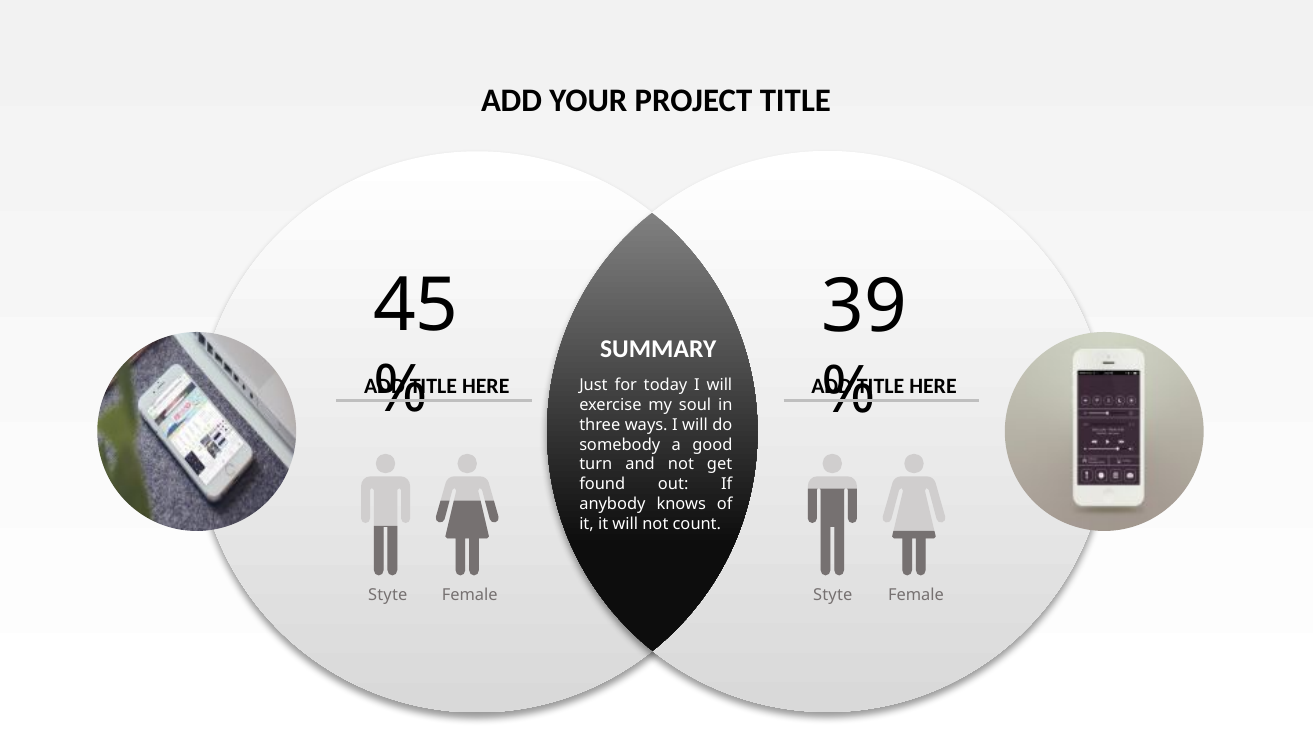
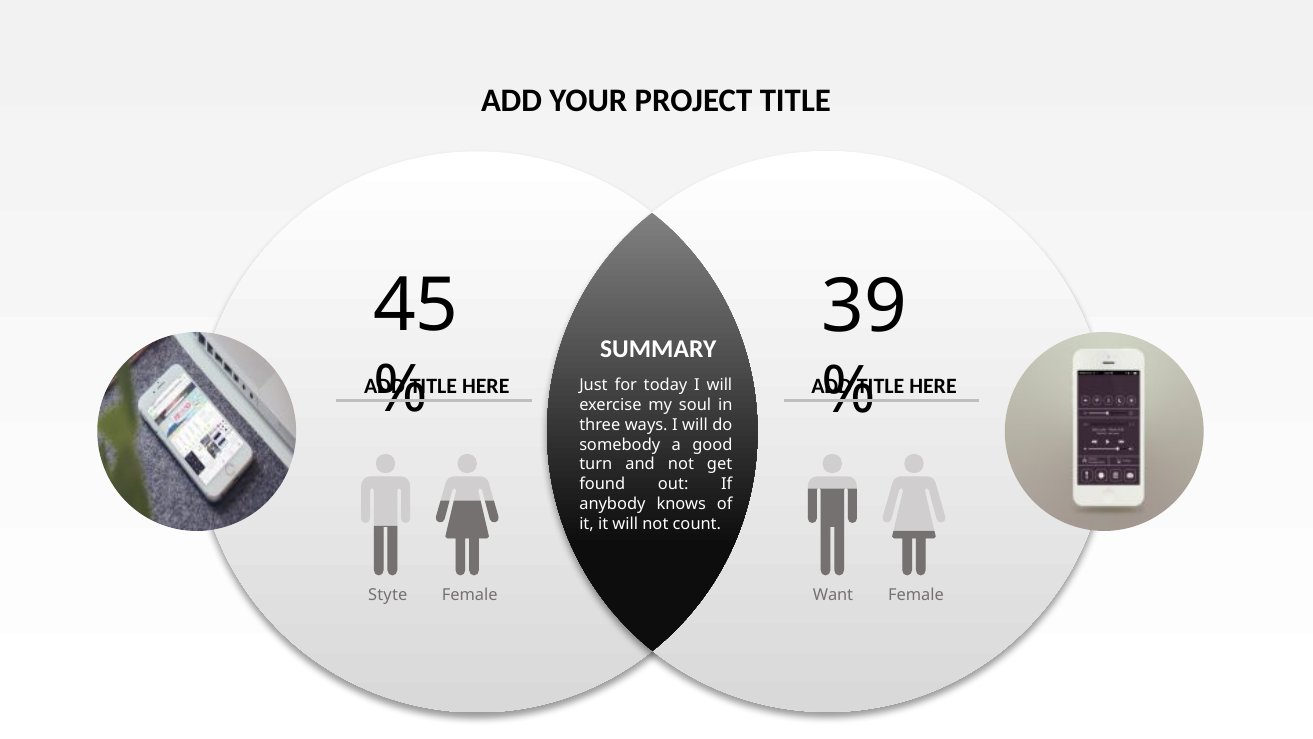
Styte: Styte -> Want (833, 595)
